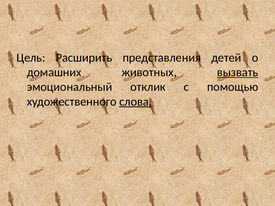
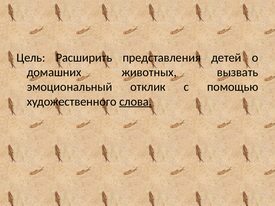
вызвать underline: present -> none (238, 72)
